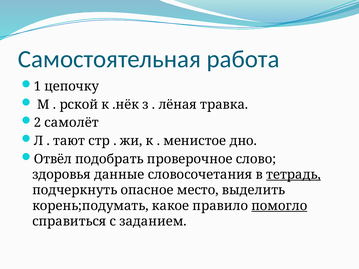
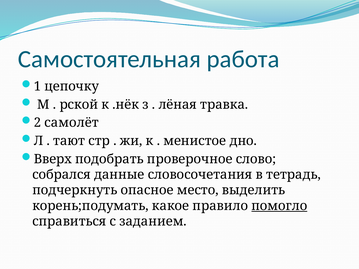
Отвёл: Отвёл -> Вверх (53, 159)
здоровья: здоровья -> собрался (61, 175)
тетрадь underline: present -> none (294, 175)
